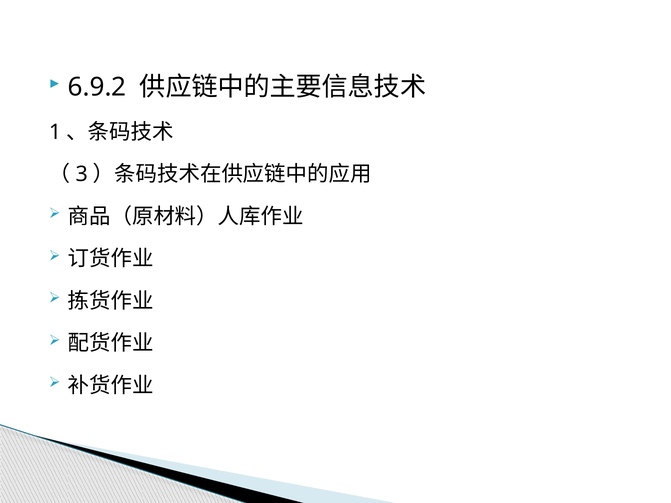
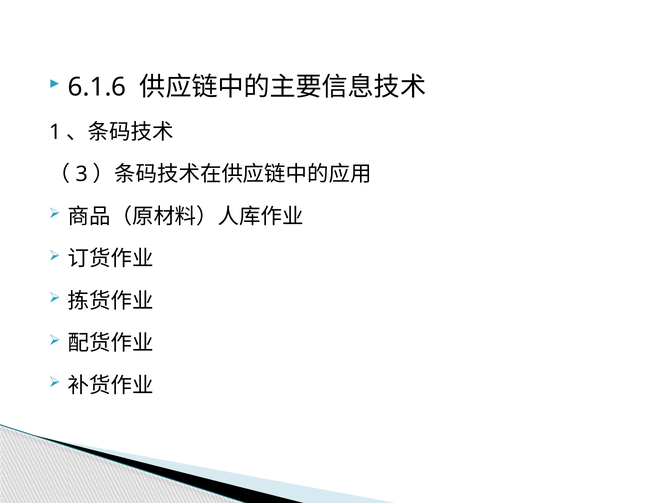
6.9.2: 6.9.2 -> 6.1.6 (97, 87)
